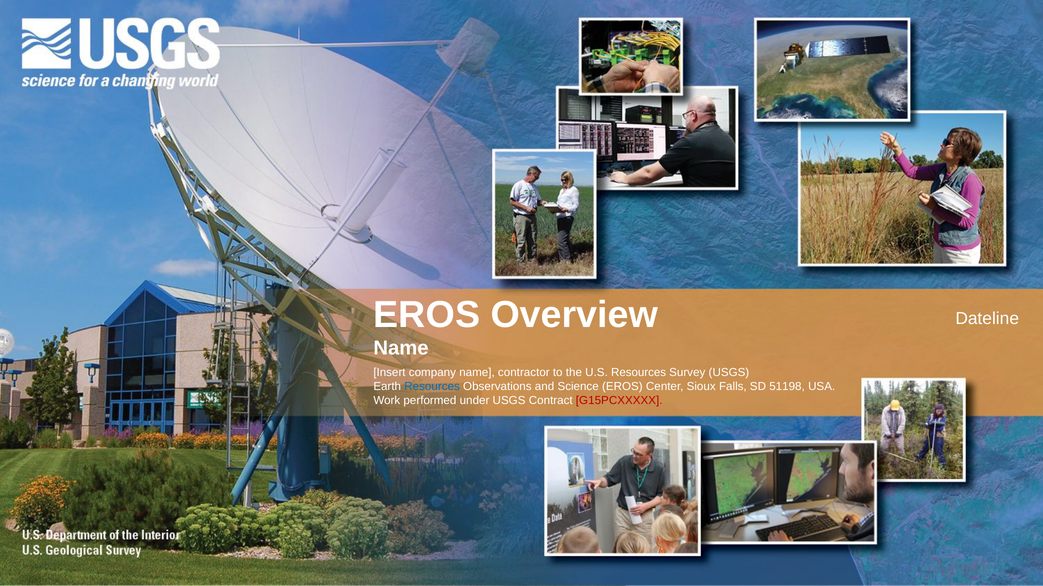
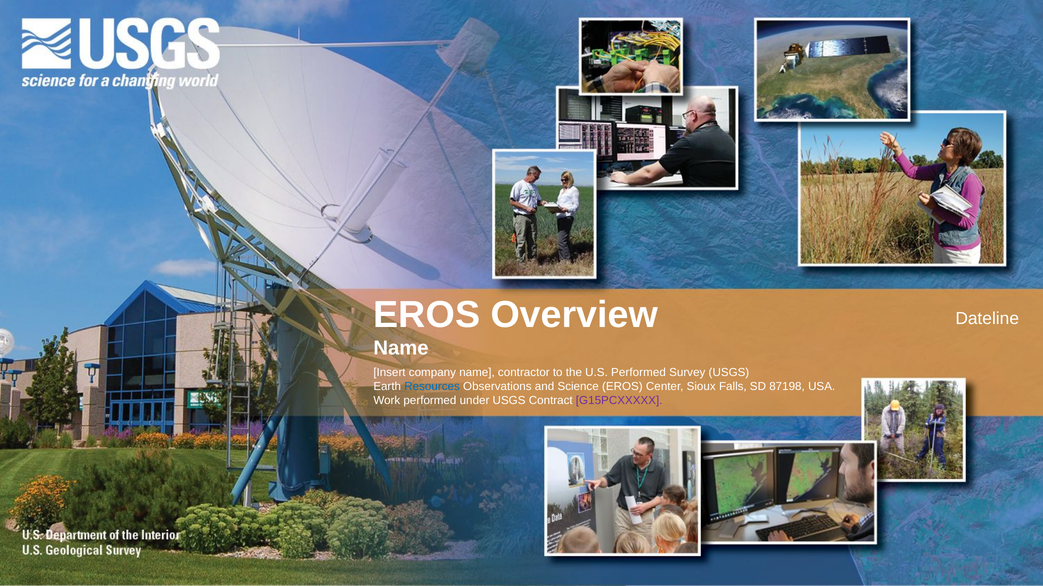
U.S Resources: Resources -> Performed (639, 373)
51198: 51198 -> 87198 (787, 387)
G15PCXXXXX colour: red -> purple (619, 401)
